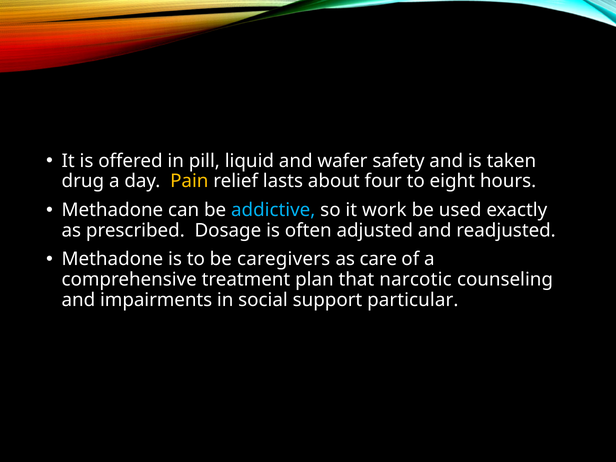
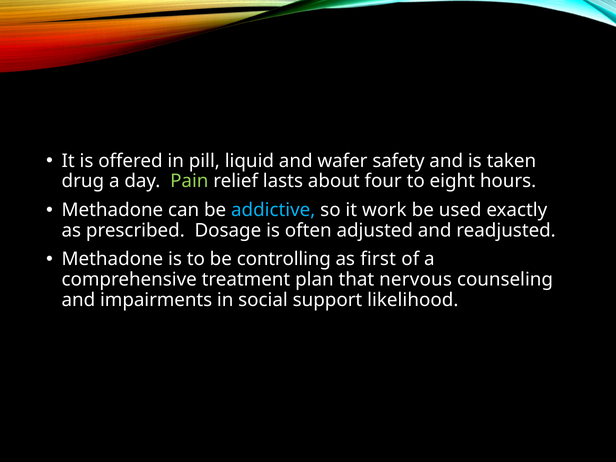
Pain colour: yellow -> light green (189, 181)
caregivers: caregivers -> controlling (284, 259)
care: care -> first (378, 259)
narcotic: narcotic -> nervous (416, 280)
particular: particular -> likelihood (413, 300)
